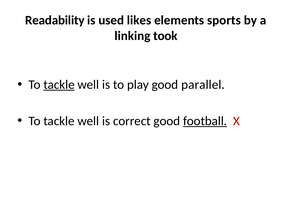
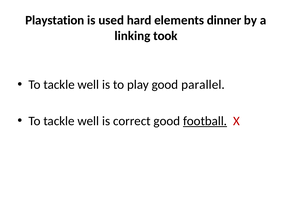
Readability: Readability -> Playstation (55, 20)
likes: likes -> hard (139, 20)
sports: sports -> dinner (224, 20)
tackle underline: present -> none (59, 85)
